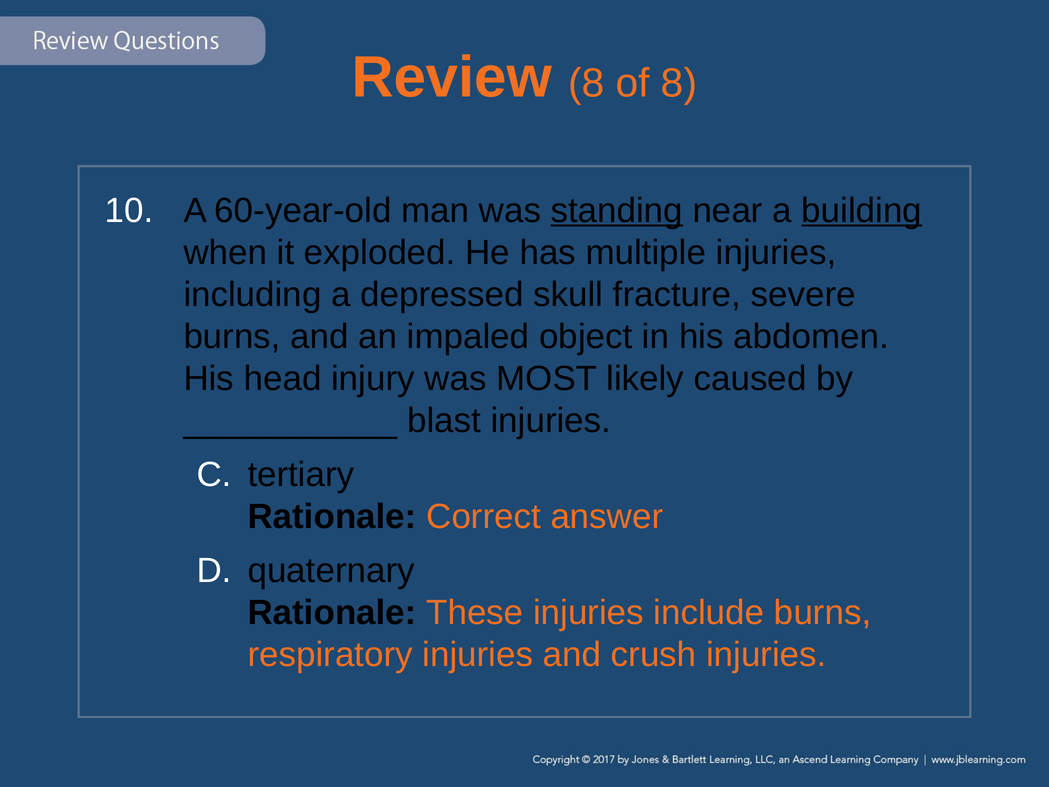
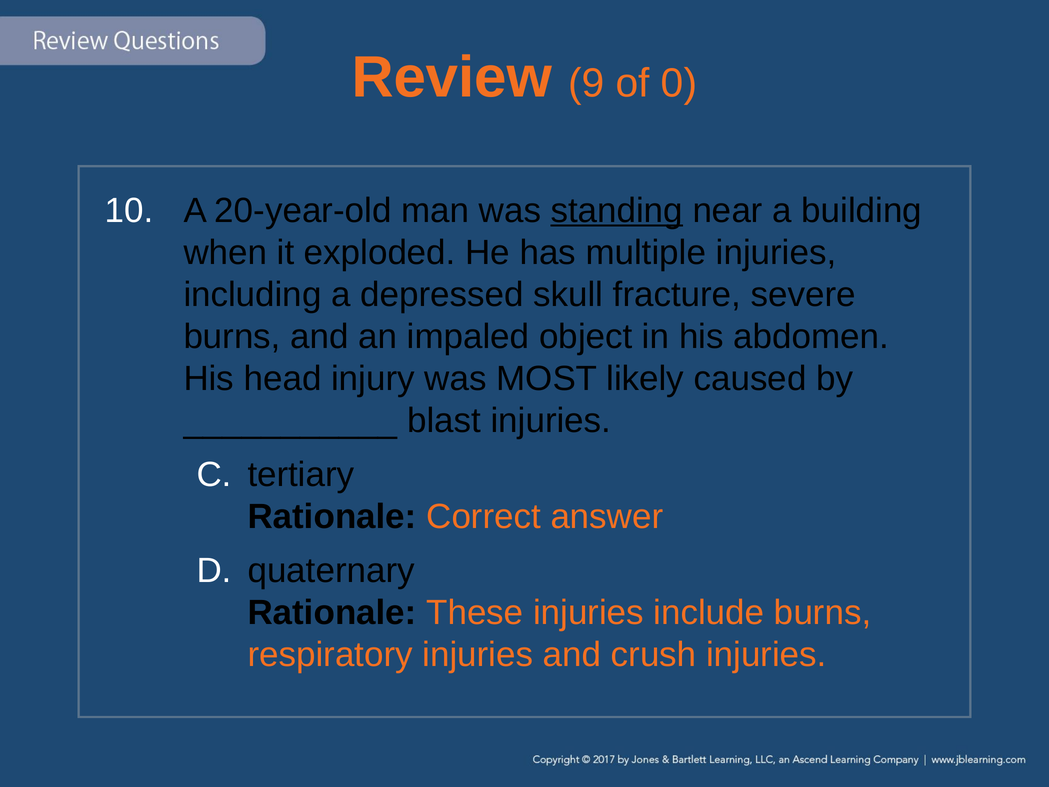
Review 8: 8 -> 9 (586, 83)
of 8: 8 -> 0 (679, 83)
60-year-old: 60-year-old -> 20-year-old (303, 211)
building underline: present -> none (862, 211)
